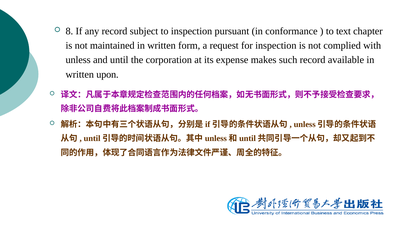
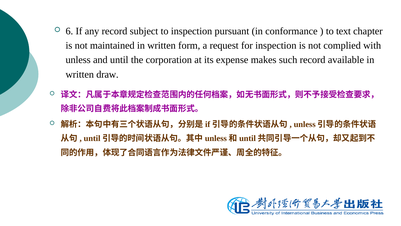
8: 8 -> 6 (69, 31)
upon: upon -> draw (107, 74)
